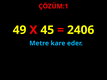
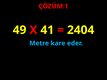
45: 45 -> 41 (47, 30)
2406: 2406 -> 2404 (81, 30)
